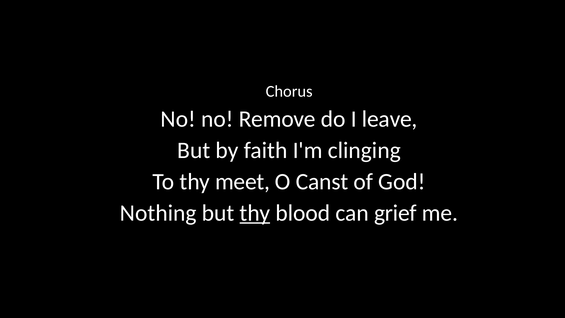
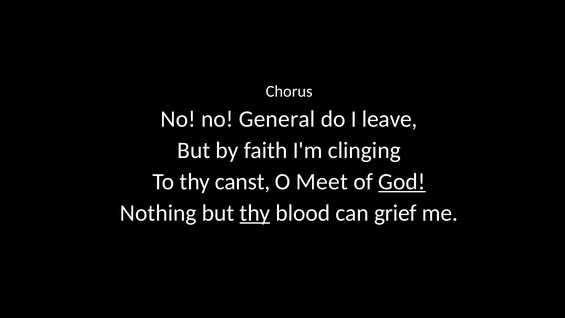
Remove: Remove -> General (277, 119)
meet: meet -> canst (243, 181)
Canst: Canst -> Meet (322, 181)
God underline: none -> present (402, 181)
